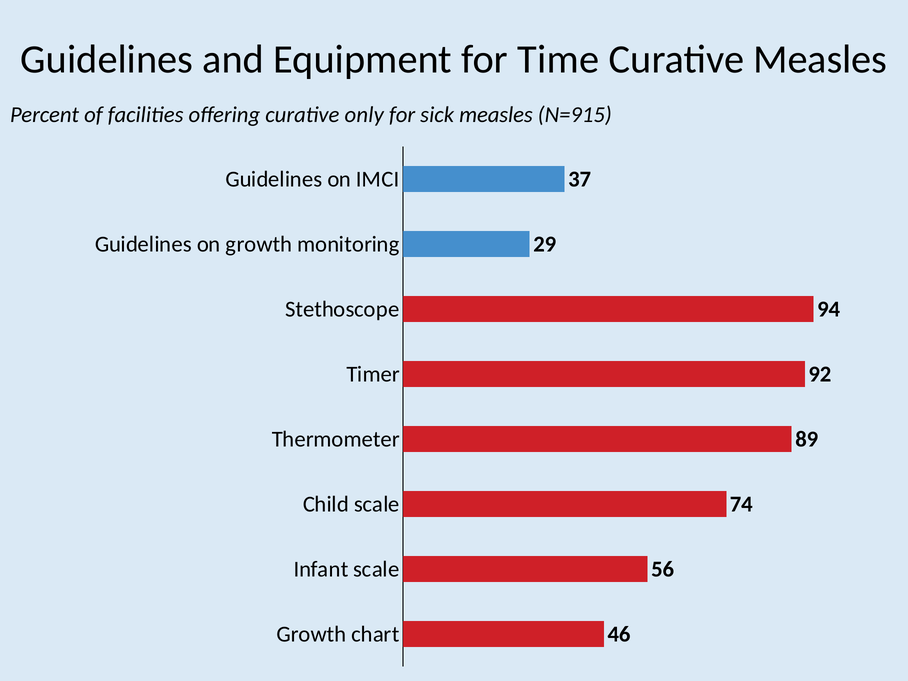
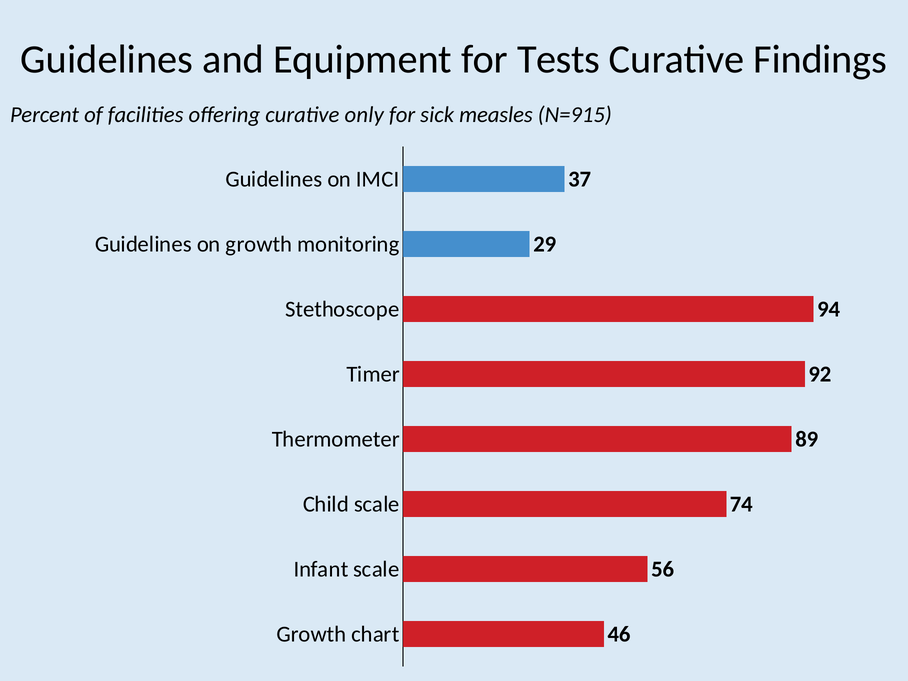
Time: Time -> Tests (559, 60)
Curative Measles: Measles -> Findings (820, 60)
